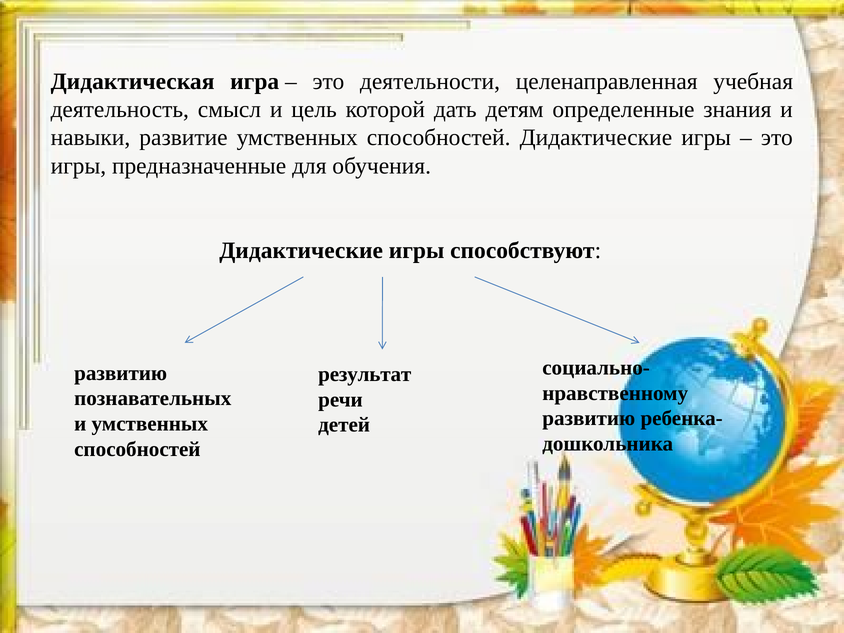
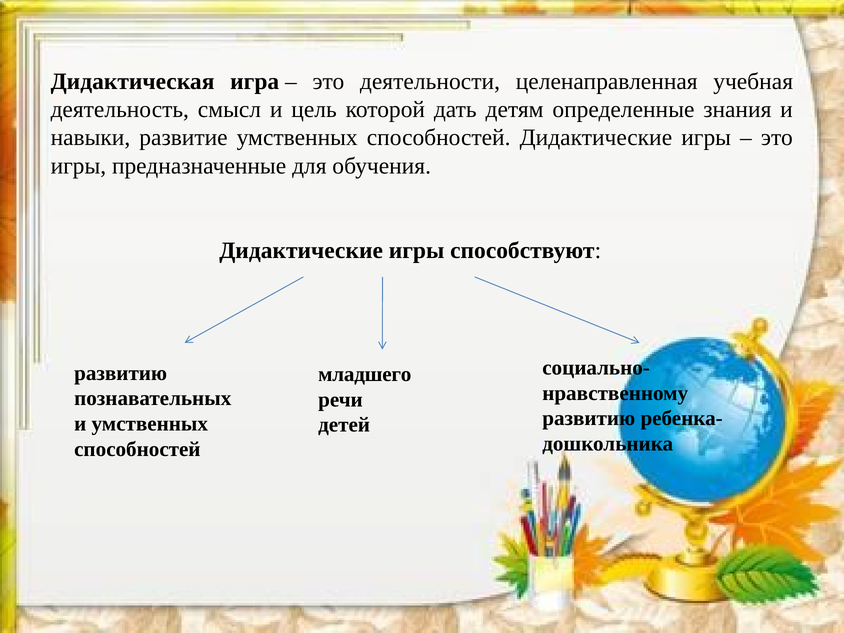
результат: результат -> младшего (365, 374)
